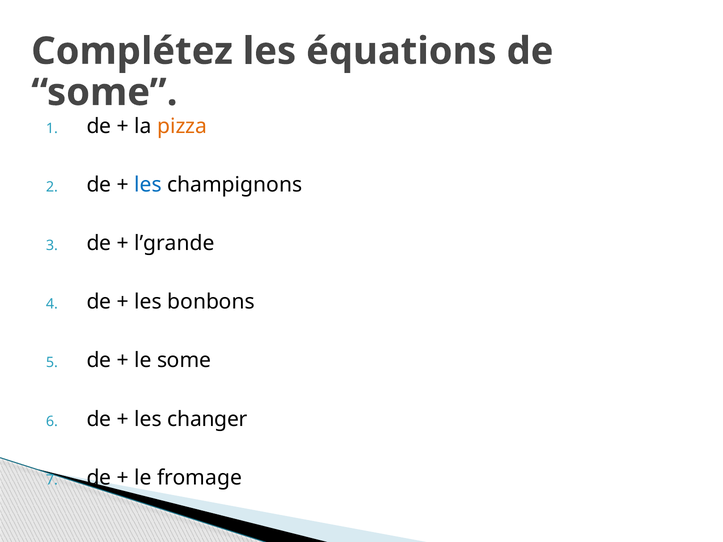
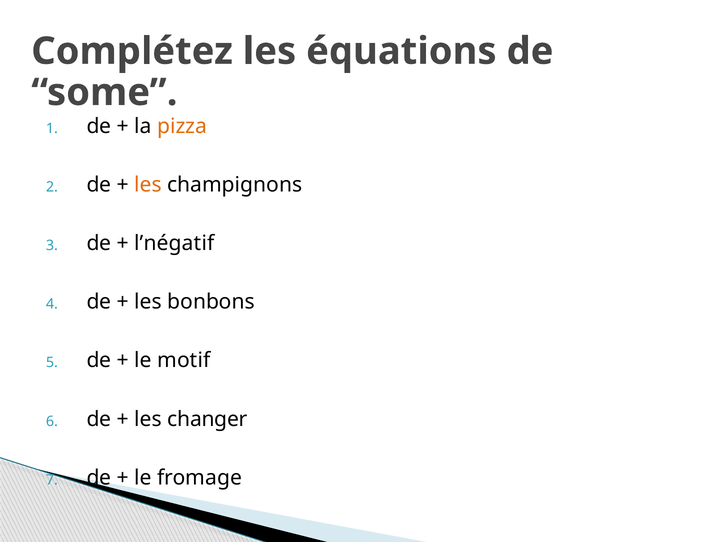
les colour: blue -> orange (148, 185)
l’grande: l’grande -> l’négatif (174, 243)
le some: some -> motif (184, 361)
